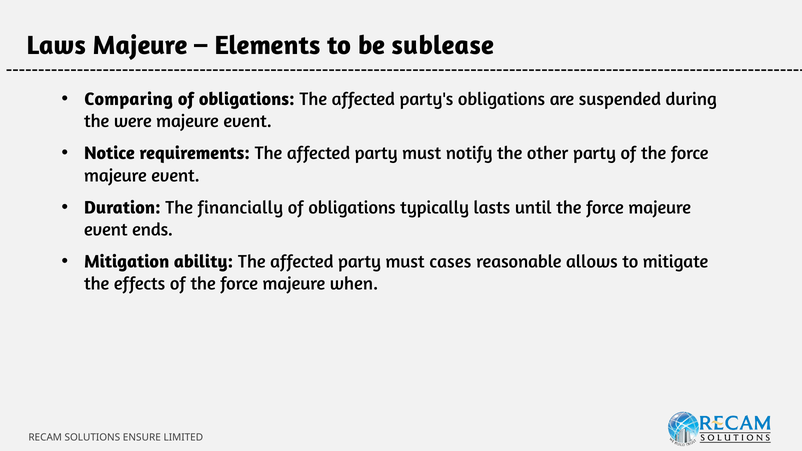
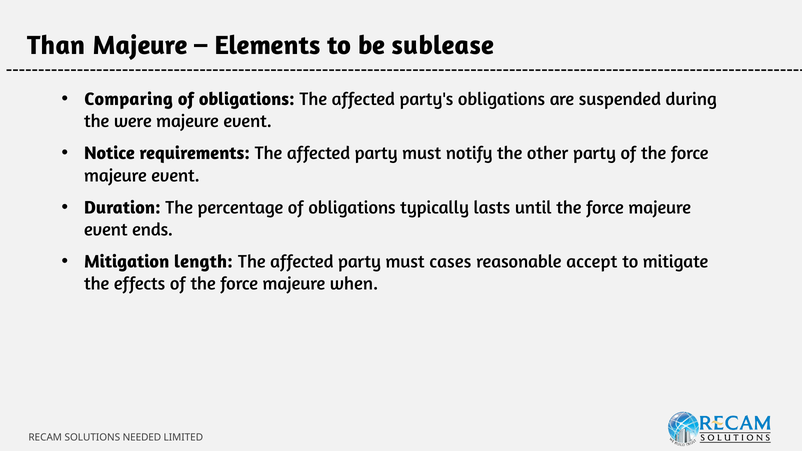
Laws: Laws -> Than (56, 45)
financially: financially -> percentage (240, 208)
ability: ability -> length (203, 262)
allows: allows -> accept (592, 262)
ENSURE: ENSURE -> NEEDED (142, 438)
